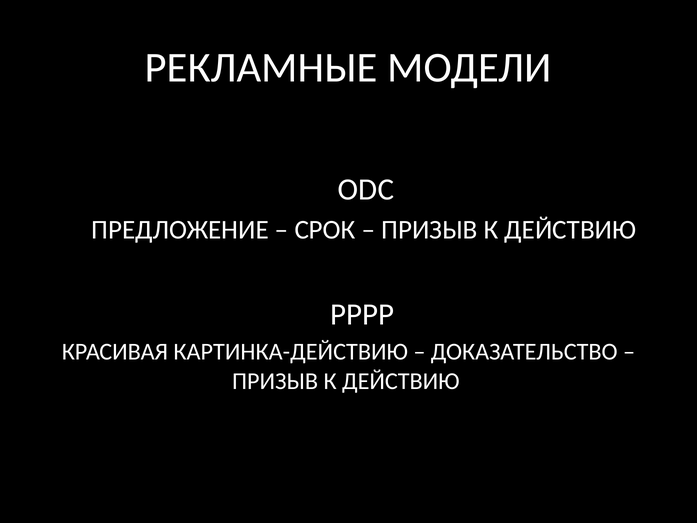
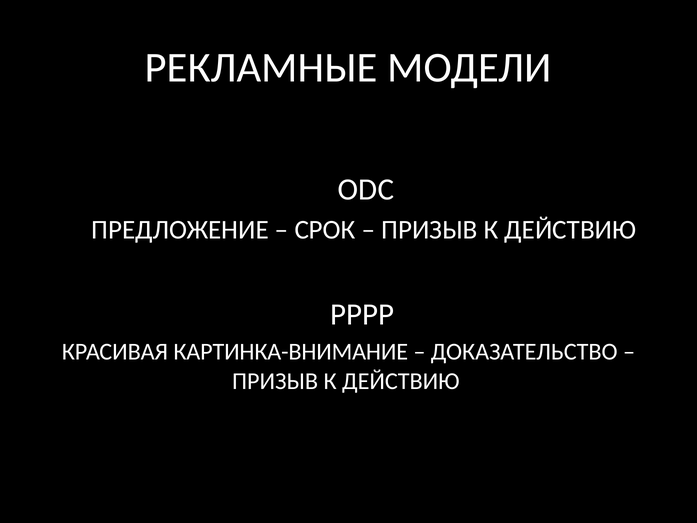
КАРТИНКА-ДЕЙСТВИЮ: КАРТИНКА-ДЕЙСТВИЮ -> КАРТИНКА-ВНИМАНИЕ (291, 352)
